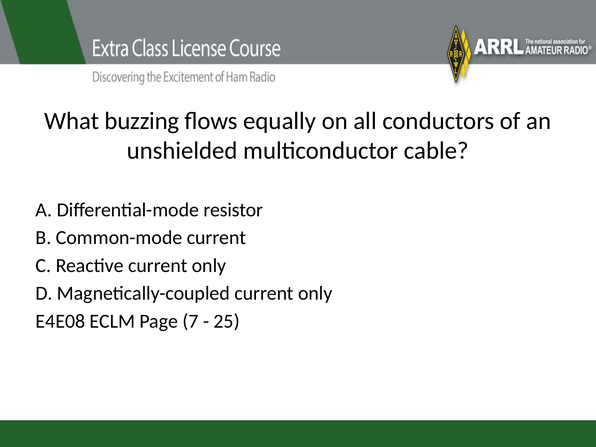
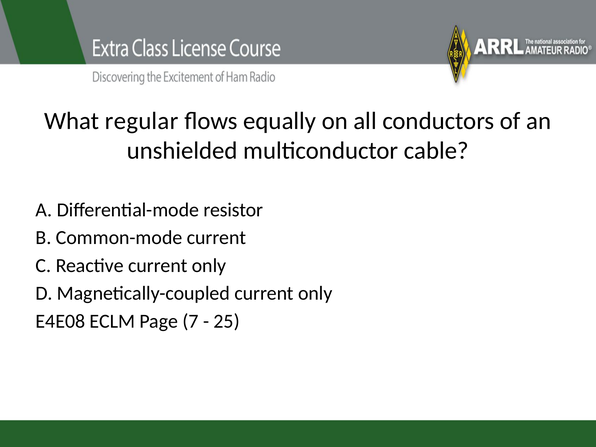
buzzing: buzzing -> regular (142, 121)
